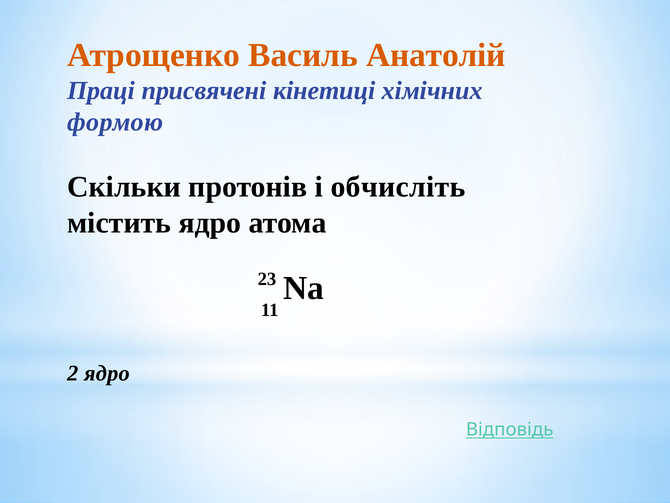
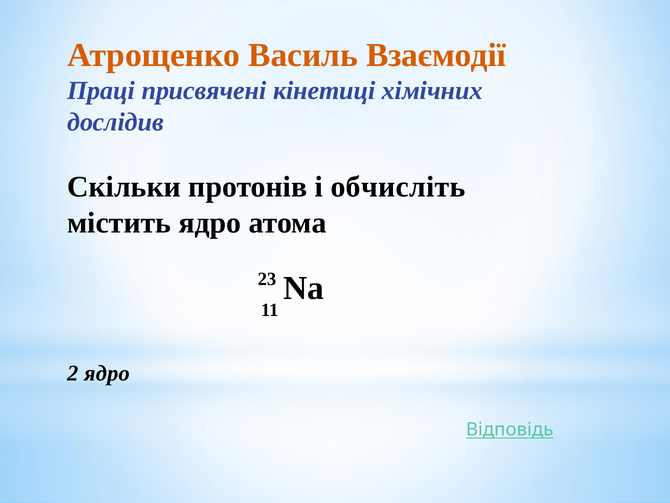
Анатолій: Анатолій -> Взаємодії (436, 55)
формою: формою -> дослідив (115, 122)
